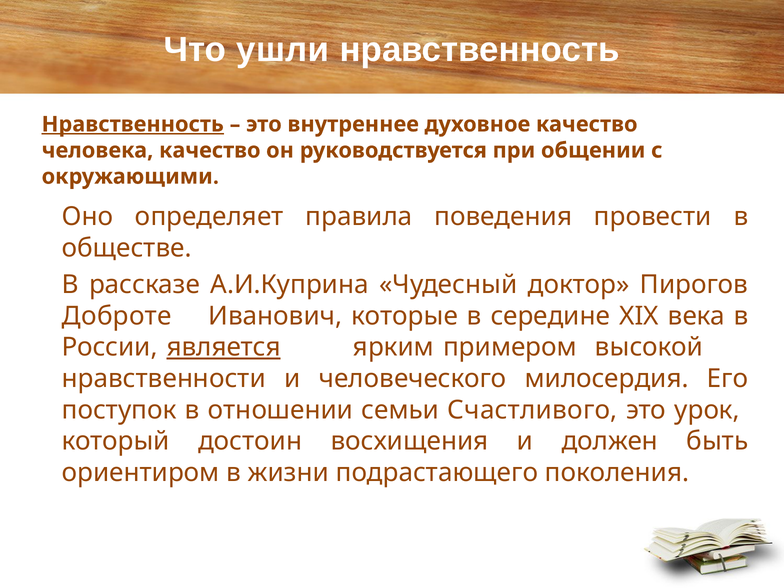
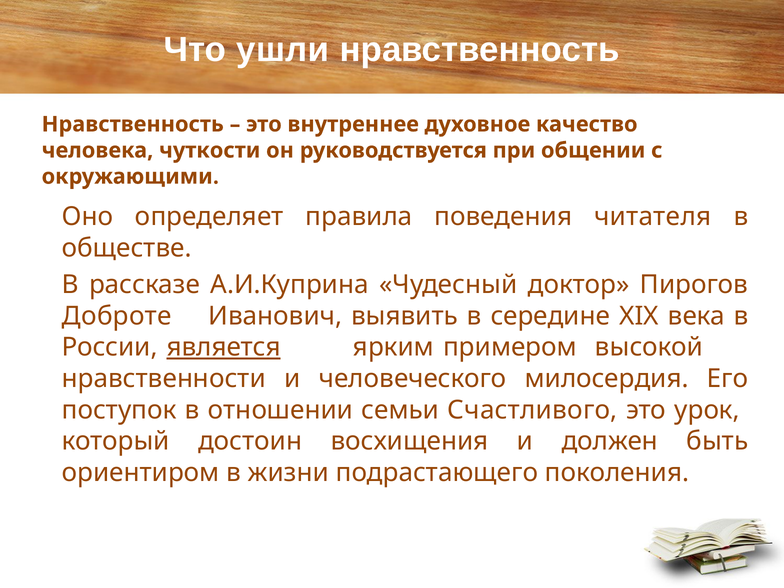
Нравственность underline: present -> none (133, 124)
человека качество: качество -> чуткости (210, 150)
провести: провести -> читателя (653, 217)
которые: которые -> выявить (405, 316)
